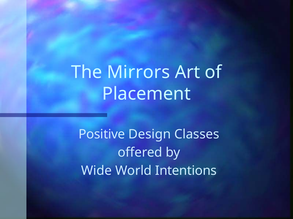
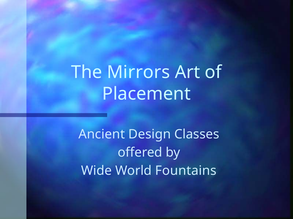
Positive: Positive -> Ancient (102, 135)
Intentions: Intentions -> Fountains (186, 171)
